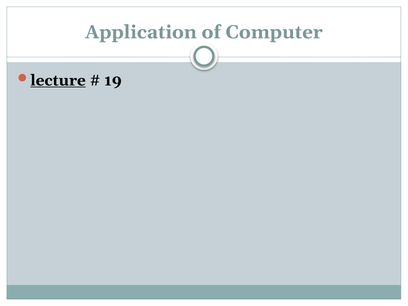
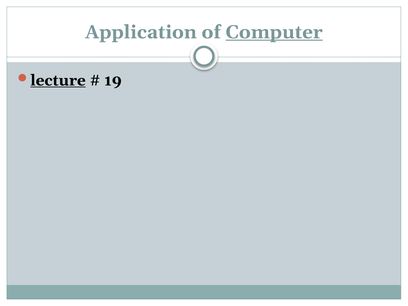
Computer underline: none -> present (274, 32)
